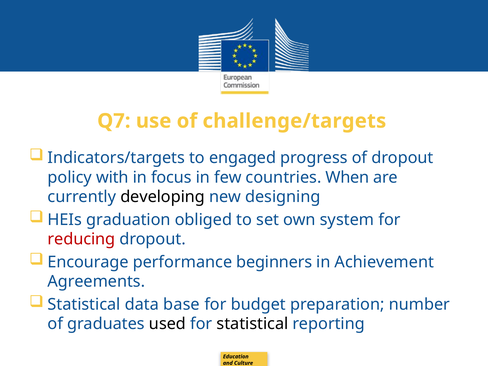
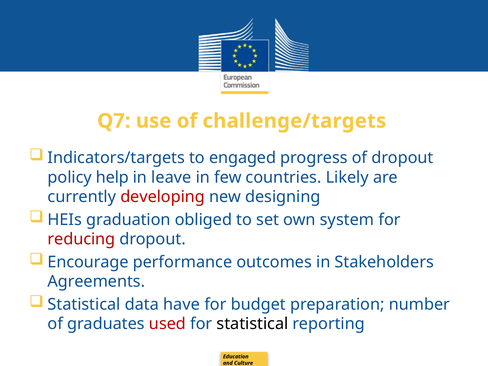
with: with -> help (112, 177)
focus: focus -> leave (171, 177)
When: When -> Likely (347, 177)
developing colour: black -> red (163, 197)
beginners: beginners -> outcomes (274, 262)
Achievement: Achievement -> Stakeholders (384, 262)
base: base -> have (182, 304)
used colour: black -> red (167, 324)
